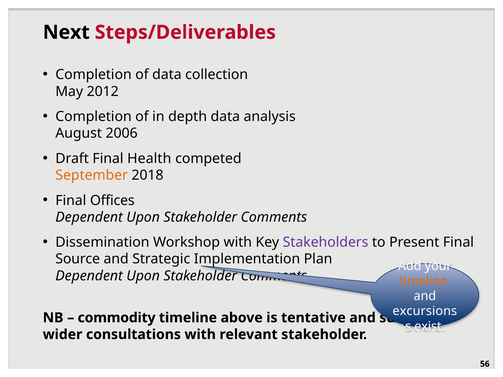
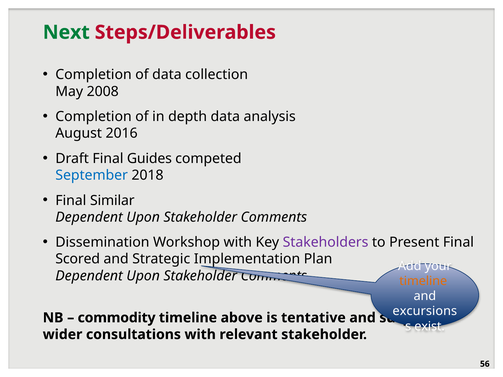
Next colour: black -> green (66, 32)
2012: 2012 -> 2008 (103, 92)
2006: 2006 -> 2016 (122, 133)
Health: Health -> Guides (149, 159)
September colour: orange -> blue (92, 175)
Offices: Offices -> Similar (112, 201)
Source: Source -> Scored (78, 259)
